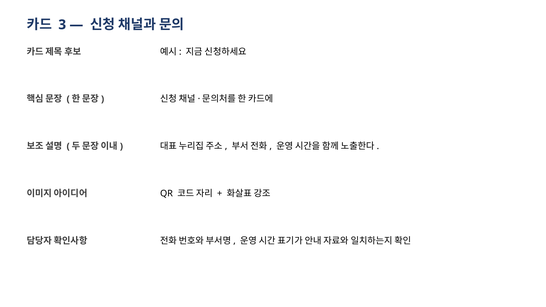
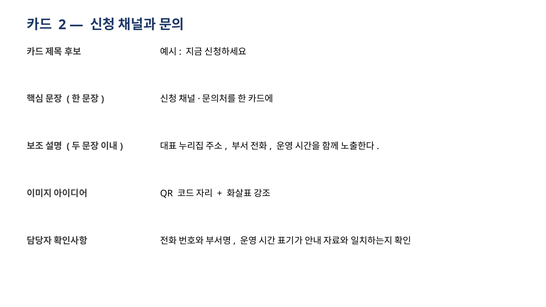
3: 3 -> 2 (62, 25)
